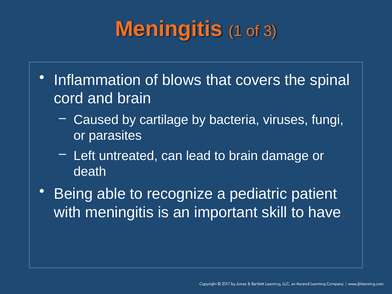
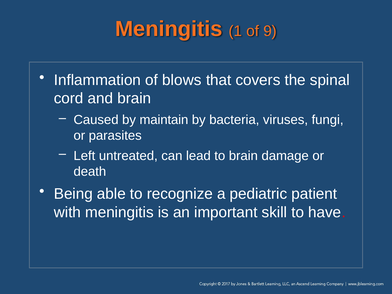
3: 3 -> 9 (270, 31)
cartilage: cartilage -> maintain (164, 120)
